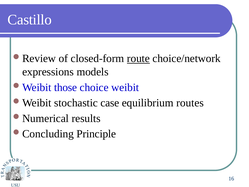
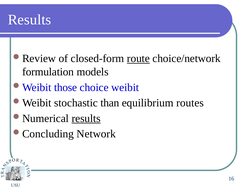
Castillo: Castillo -> Results (30, 20)
expressions: expressions -> formulation (48, 72)
case: case -> than (110, 103)
results underline: none -> present (86, 118)
Principle: Principle -> Network (96, 134)
